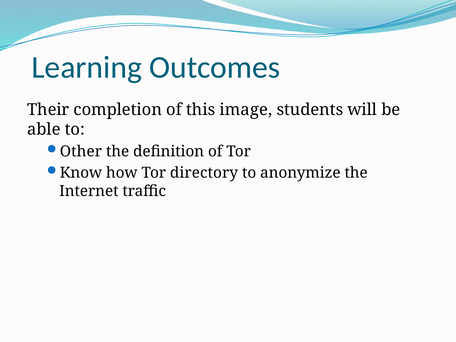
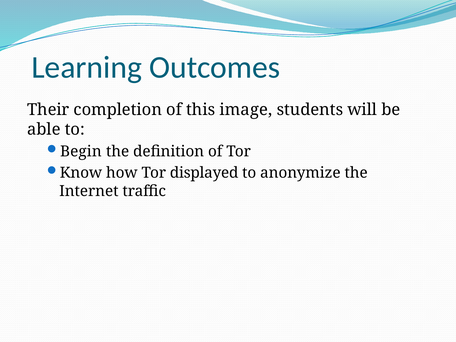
Other: Other -> Begin (81, 151)
directory: directory -> displayed (204, 173)
